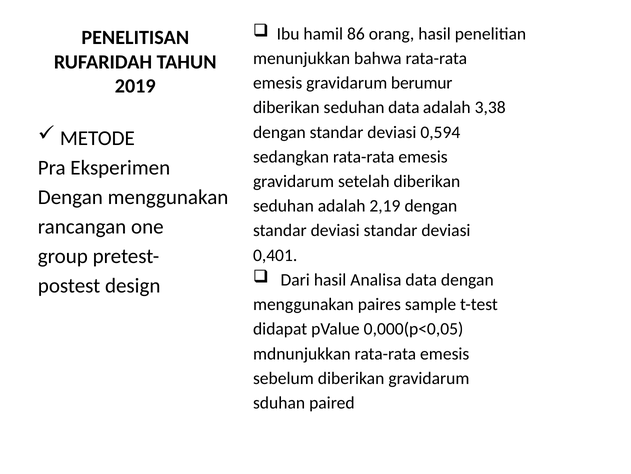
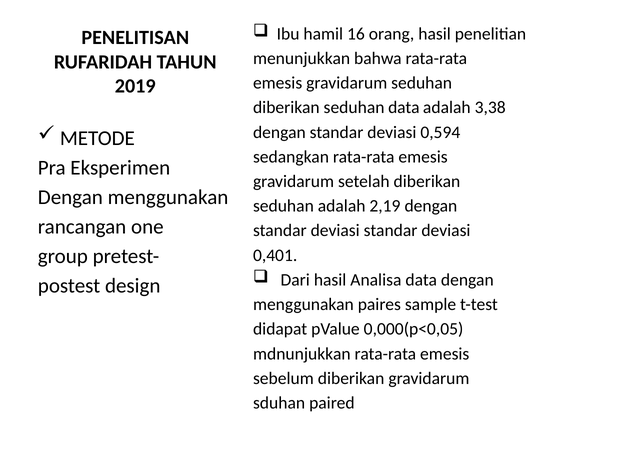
86: 86 -> 16 (356, 34)
gravidarum berumur: berumur -> seduhan (422, 83)
